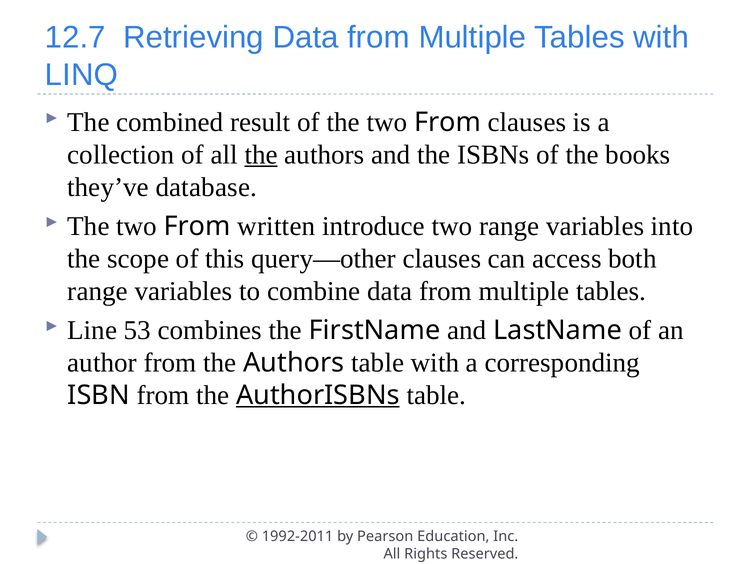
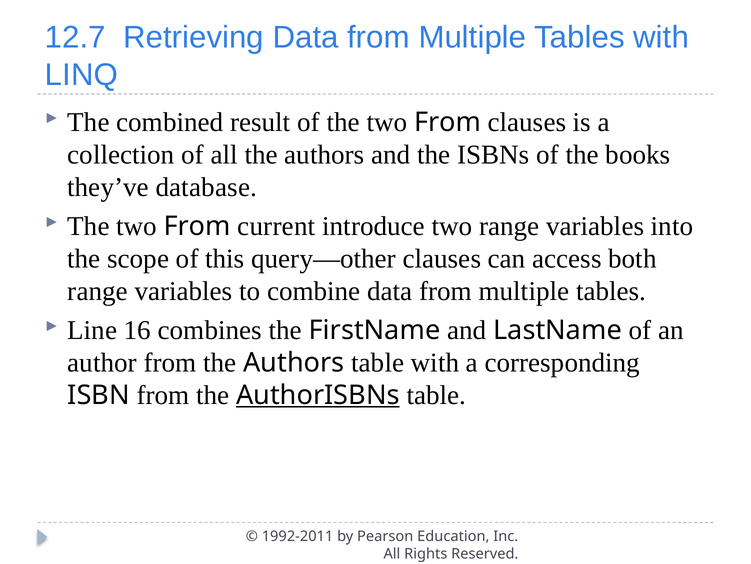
the underline: present -> none (261, 155)
written: written -> current (276, 226)
53: 53 -> 16 (137, 330)
